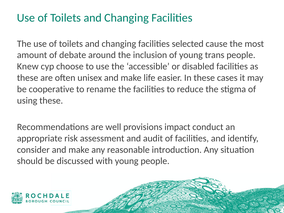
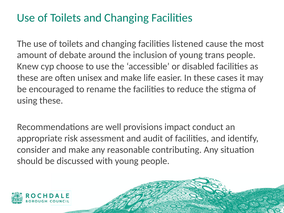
selected: selected -> listened (188, 44)
cooperative: cooperative -> encouraged (51, 89)
introduction: introduction -> contributing (177, 150)
